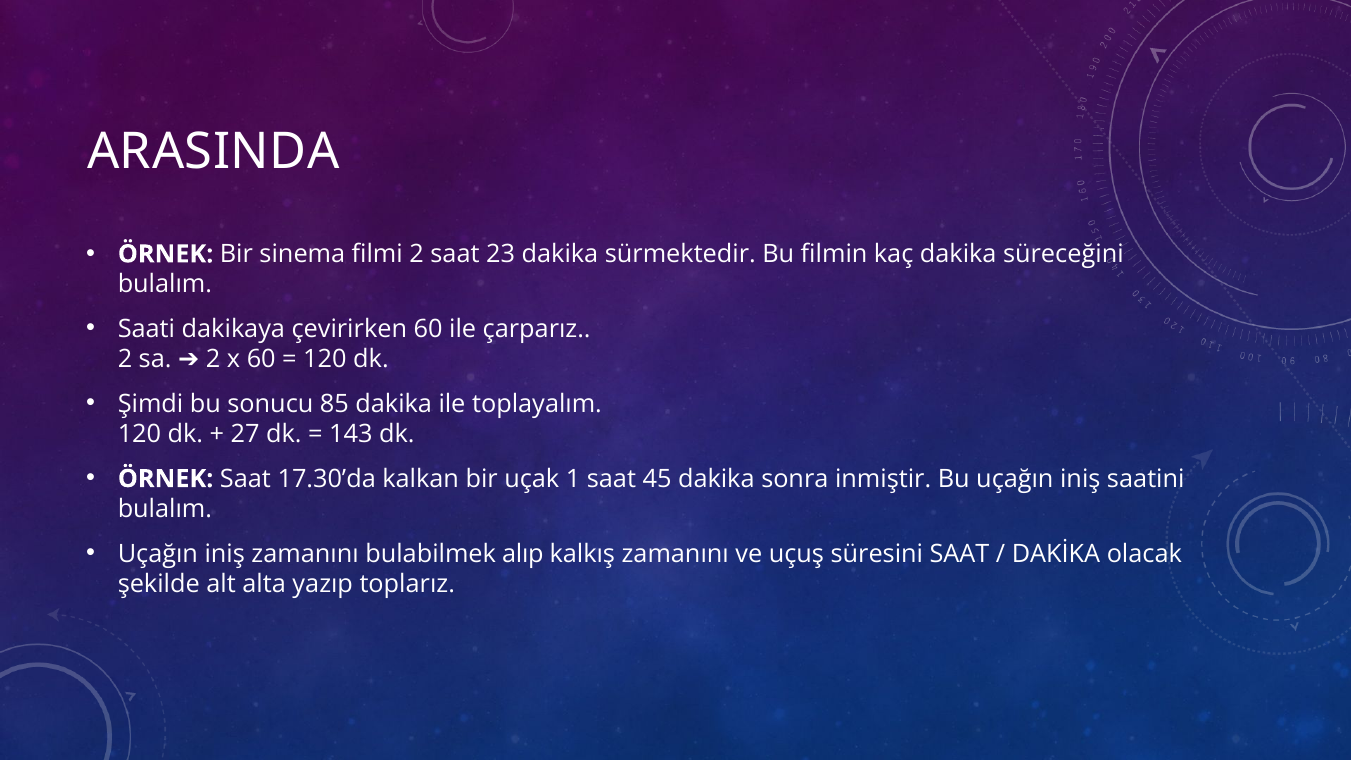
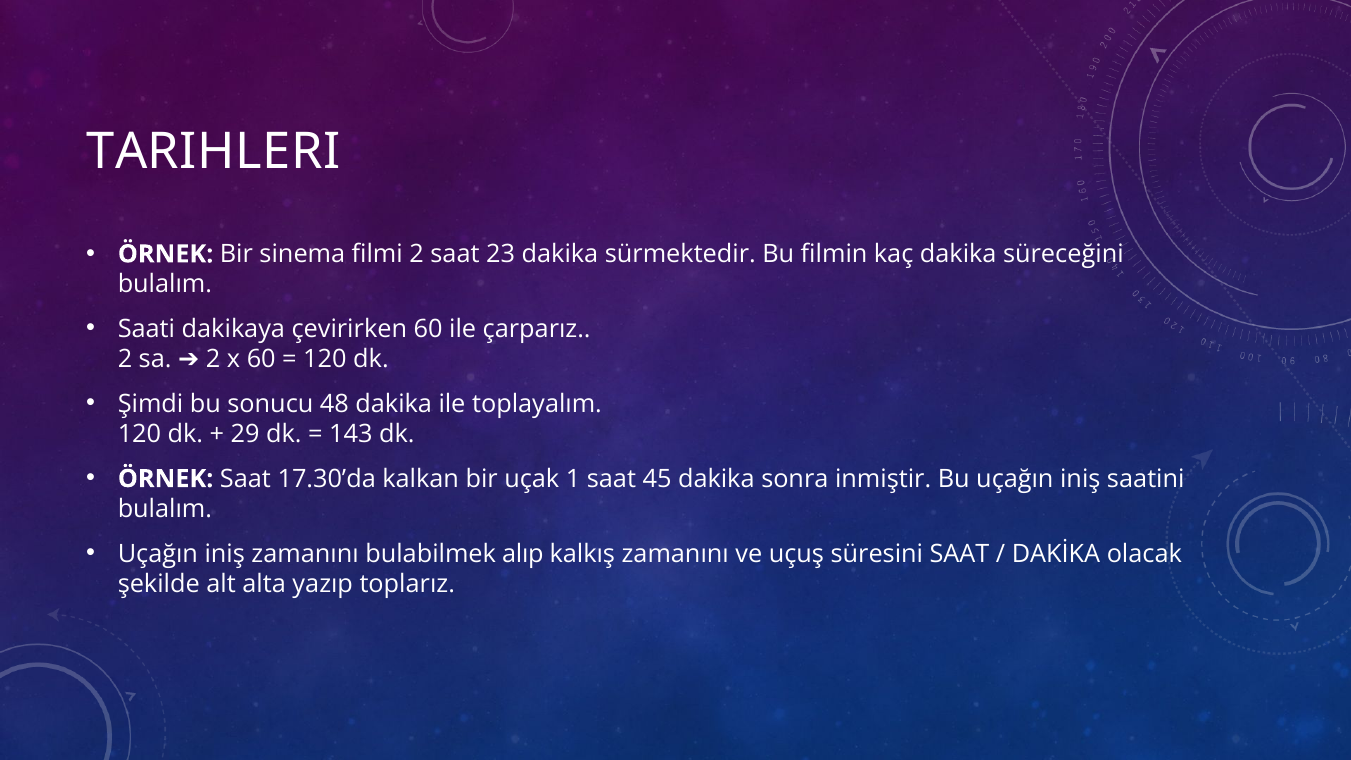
ARASINDA: ARASINDA -> TARIHLERI (213, 152)
85: 85 -> 48 (334, 404)
27: 27 -> 29 (245, 434)
